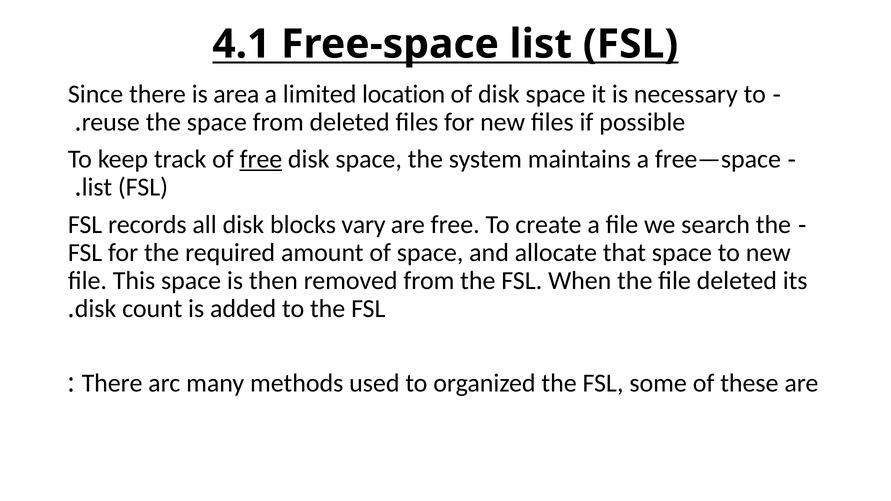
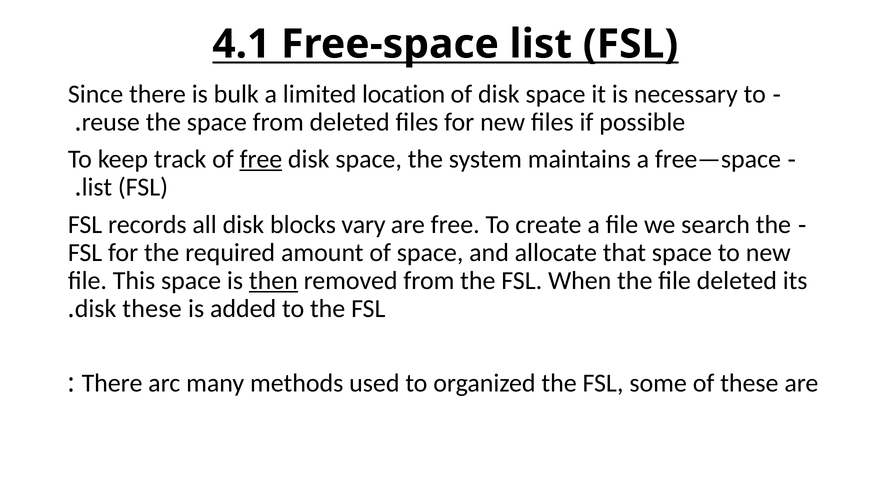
area: area -> bulk (236, 94)
then underline: none -> present (273, 281)
disk count: count -> these (152, 309)
